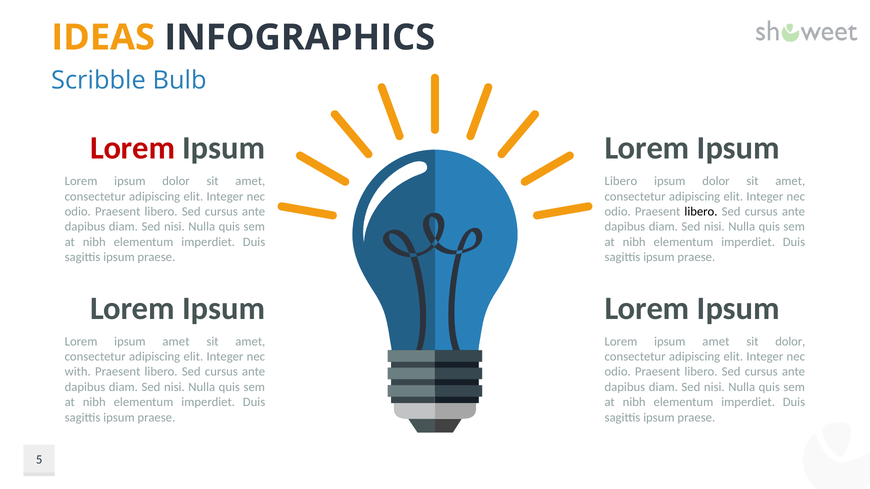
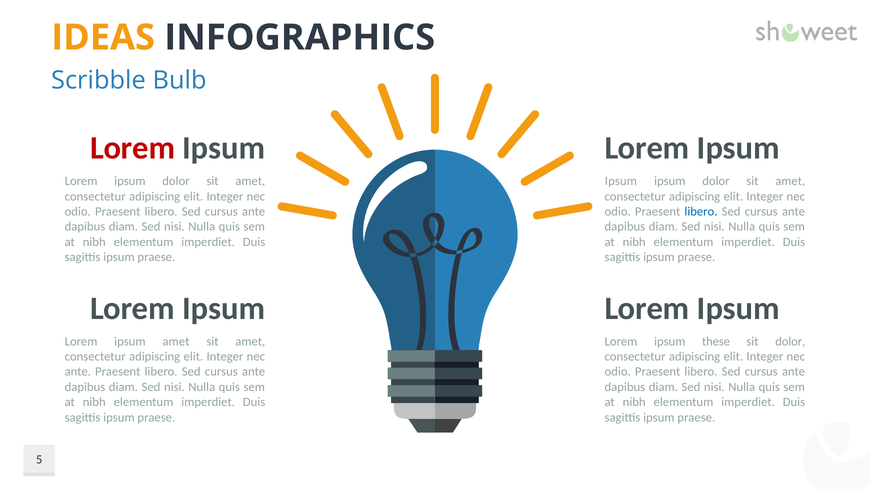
Libero: Libero -> Ipsum (621, 181)
libero colour: black -> blue (701, 212)
amet: amet -> these (716, 342)
with: with -> ante (78, 372)
